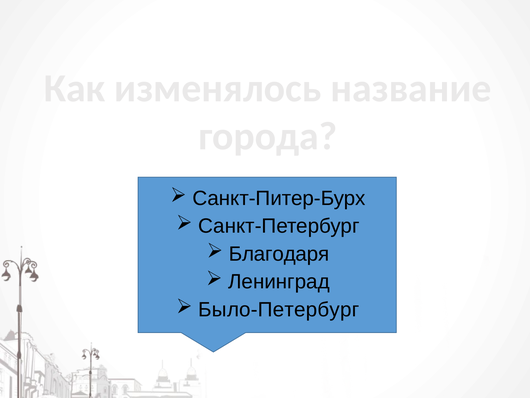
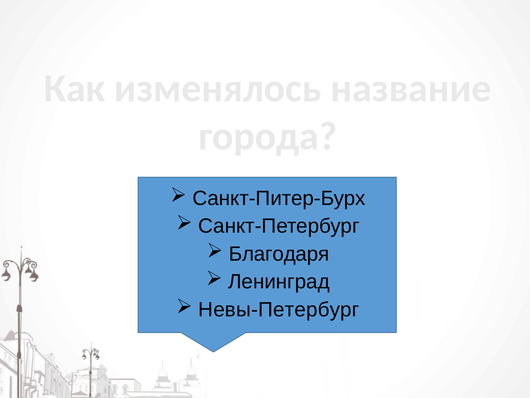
Было-Петербург: Было-Петербург -> Невы-Петербург (279, 309)
